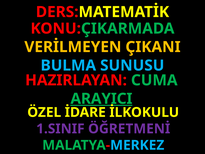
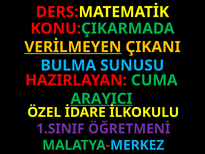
VERİLMEYEN underline: none -> present (73, 47)
